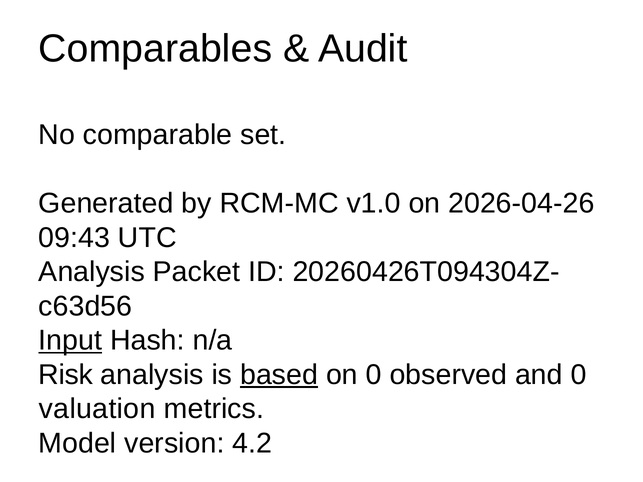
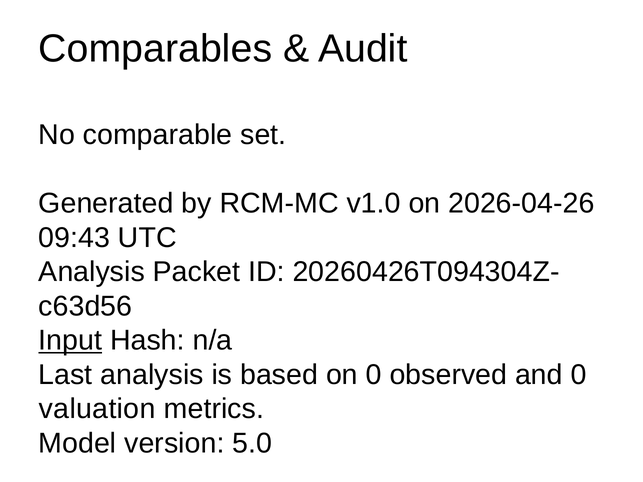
Risk: Risk -> Last (65, 375)
based underline: present -> none (279, 375)
4.2: 4.2 -> 5.0 (252, 444)
